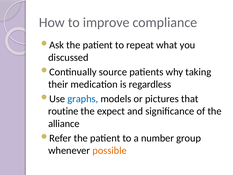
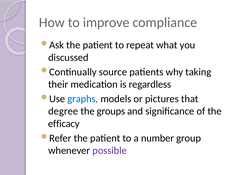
routine: routine -> degree (63, 111)
expect: expect -> groups (111, 111)
alliance: alliance -> efficacy (64, 124)
possible colour: orange -> purple (110, 150)
